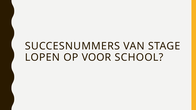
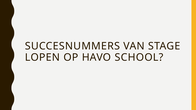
VOOR: VOOR -> HAVO (96, 57)
